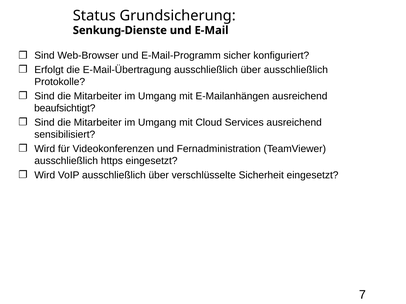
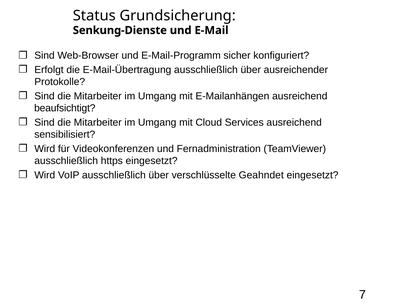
über ausschließlich: ausschließlich -> ausreichender (296, 70)
Sicherheit: Sicherheit -> Geahndet (261, 175)
